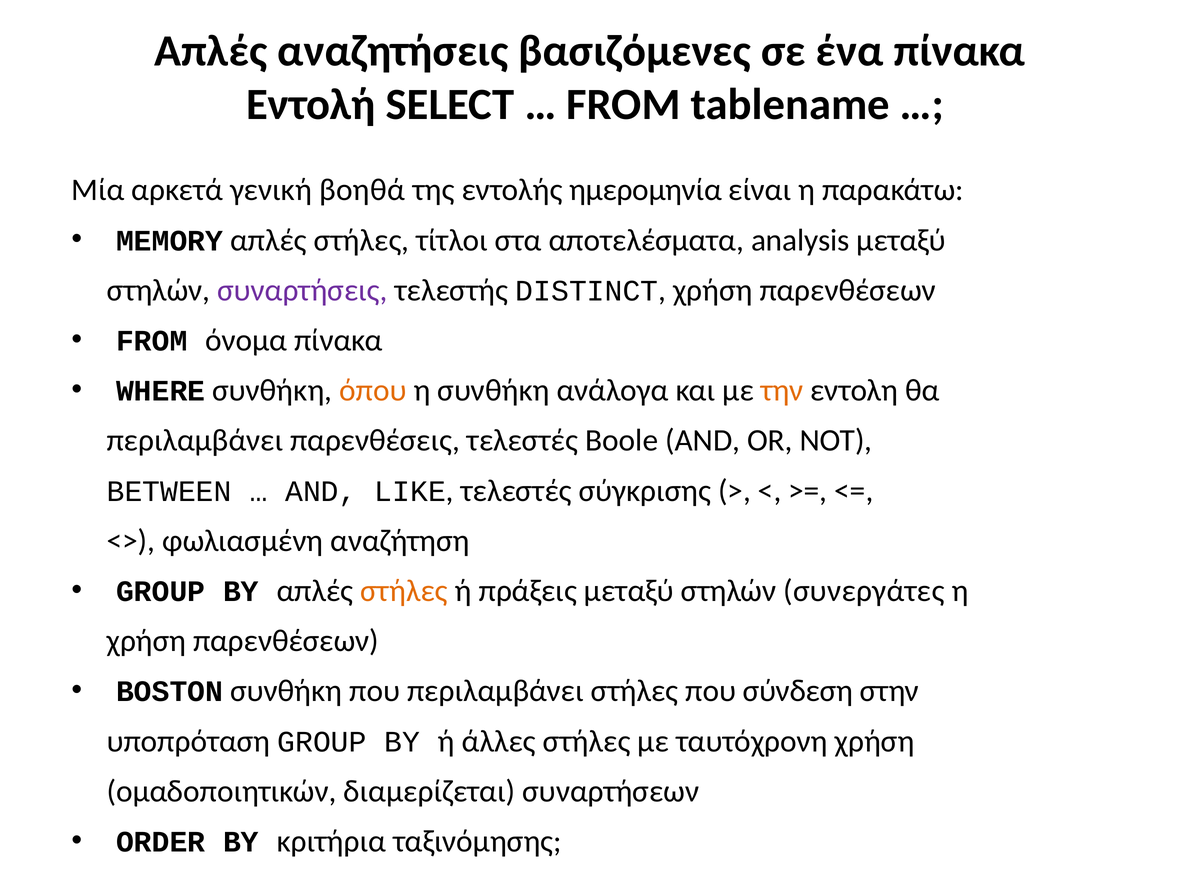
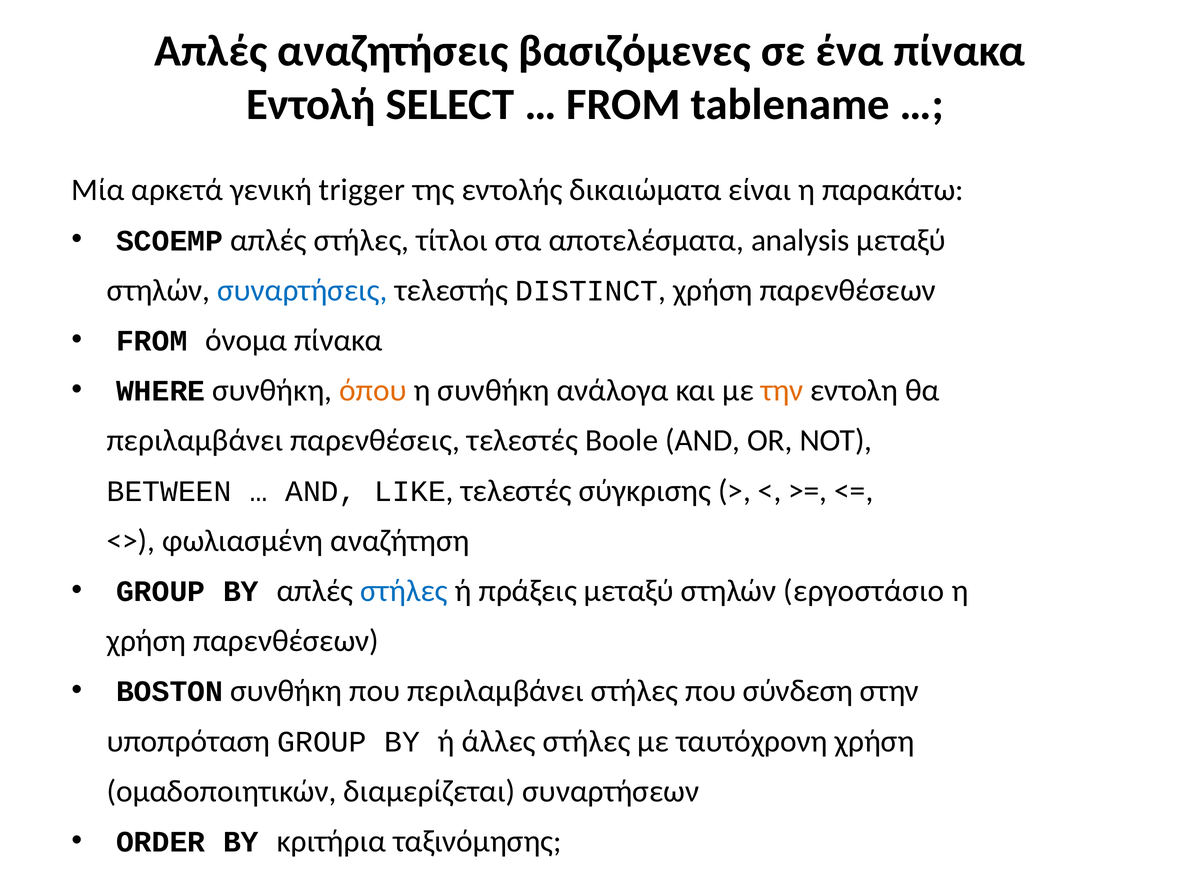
βοηθά: βοηθά -> trigger (362, 190)
ημερομηνία: ημερομηνία -> δικαιώματα (645, 190)
MEMORY: MEMORY -> SCOEMP (170, 241)
συναρτήσεις colour: purple -> blue (302, 290)
στήλες colour: orange -> blue (404, 591)
συνεργάτες: συνεργάτες -> εργοστάσιο (864, 591)
